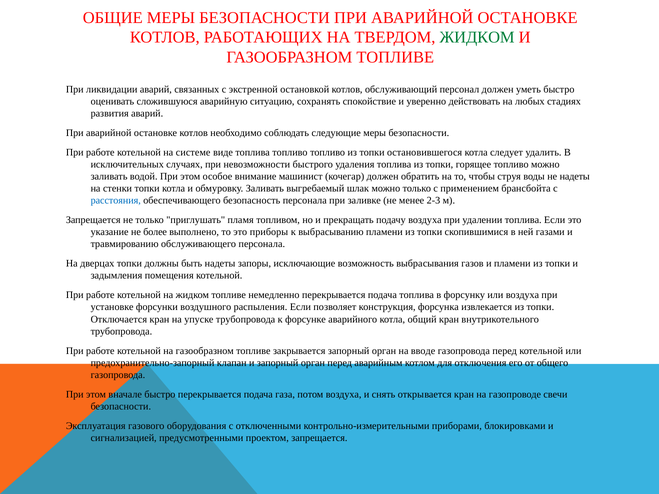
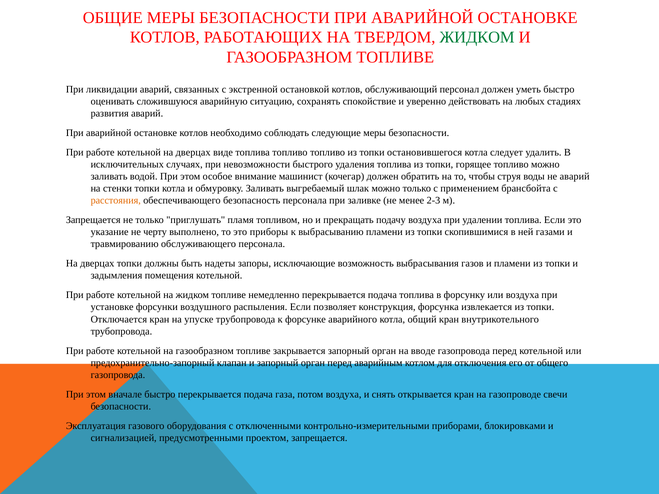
котельной на системе: системе -> дверцах (193, 152)
не надеты: надеты -> аварий (575, 177)
расстояния colour: blue -> orange (116, 201)
более: более -> черту (155, 232)
